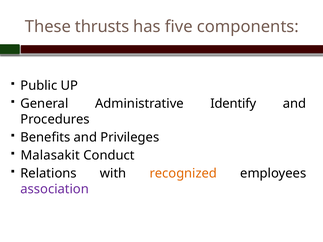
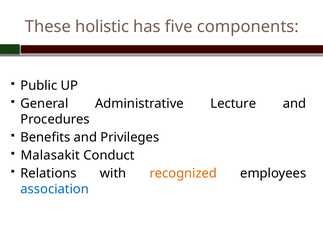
thrusts: thrusts -> holistic (102, 27)
Identify: Identify -> Lecture (233, 104)
association colour: purple -> blue (55, 189)
